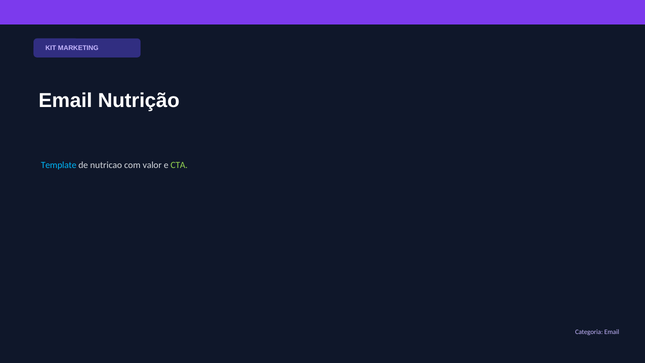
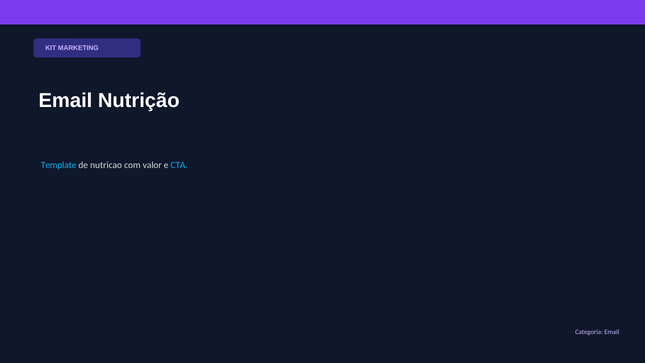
CTA colour: light green -> light blue (179, 165)
